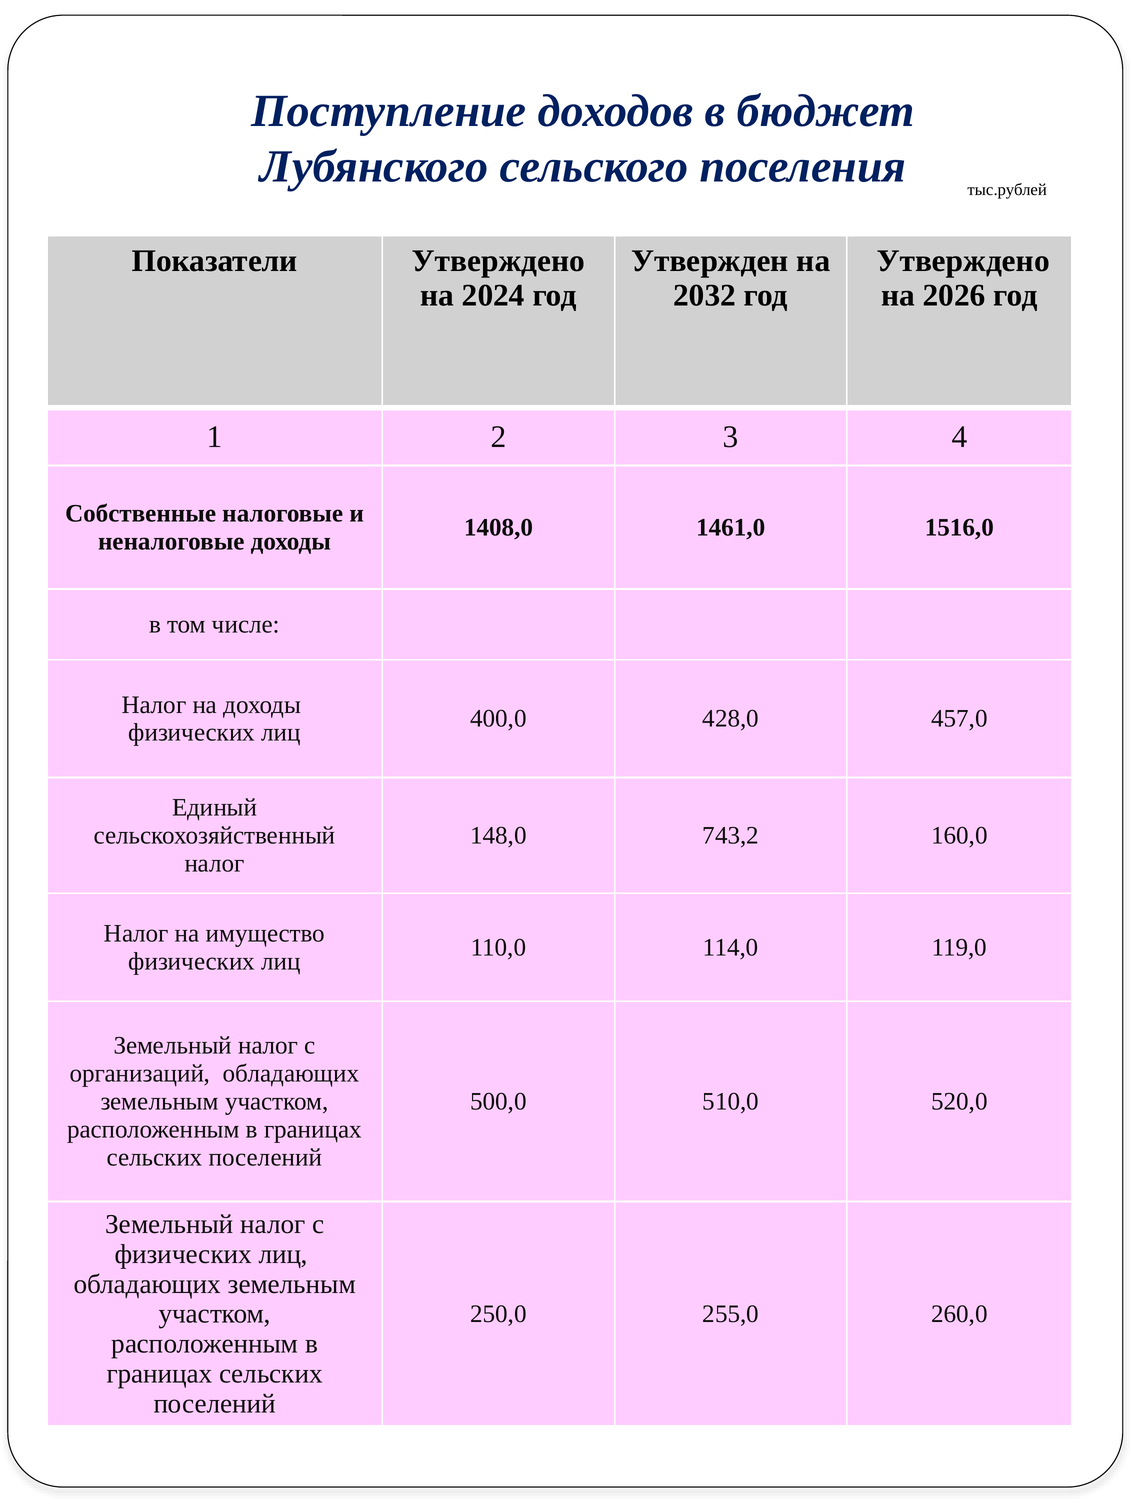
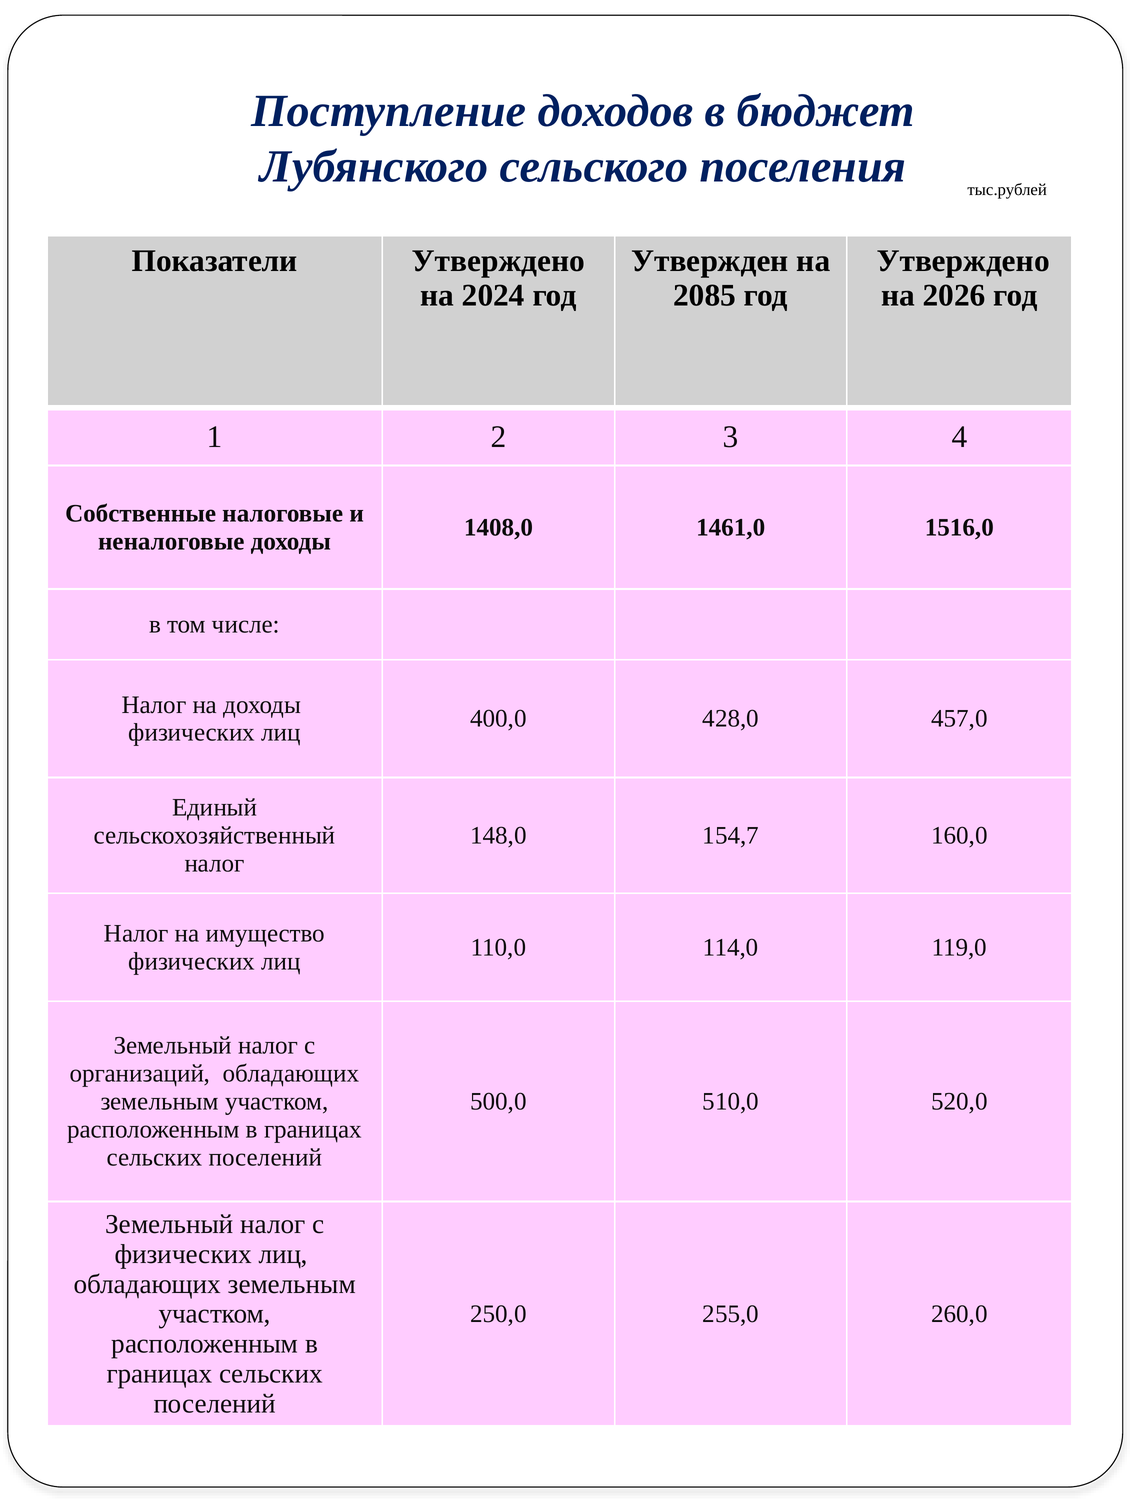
2032: 2032 -> 2085 (705, 295)
743,2: 743,2 -> 154,7 (731, 836)
